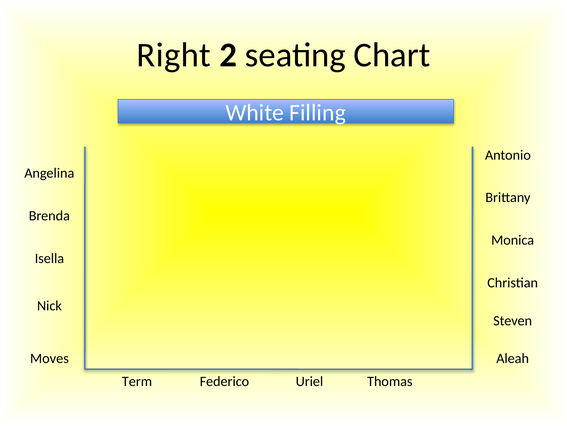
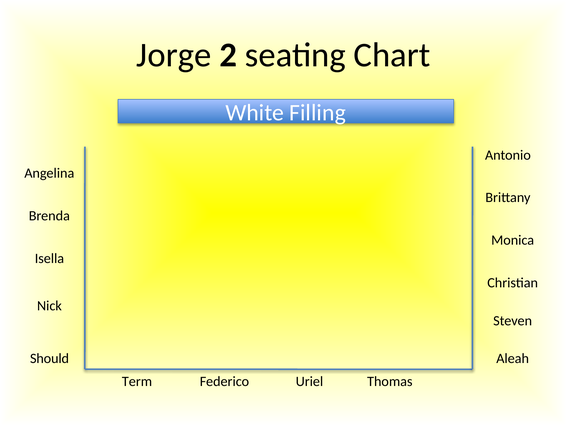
Right: Right -> Jorge (174, 55)
Moves: Moves -> Should (50, 358)
